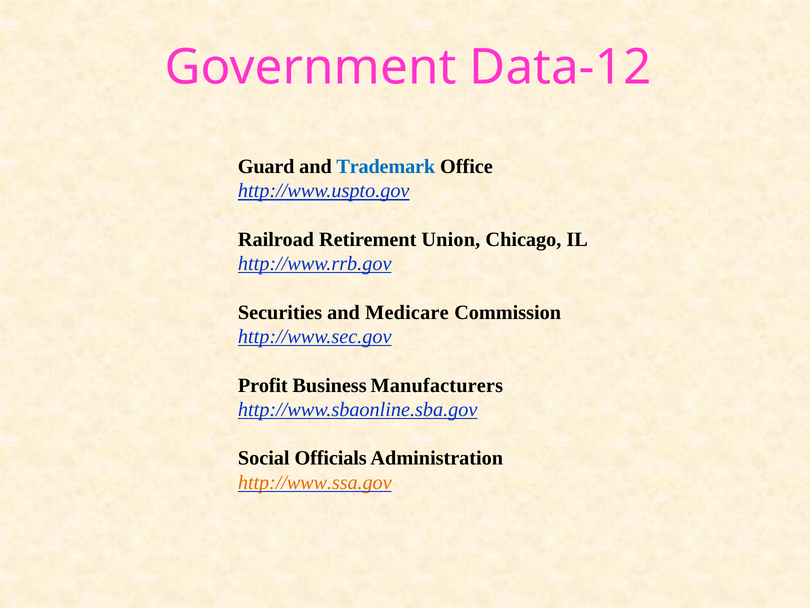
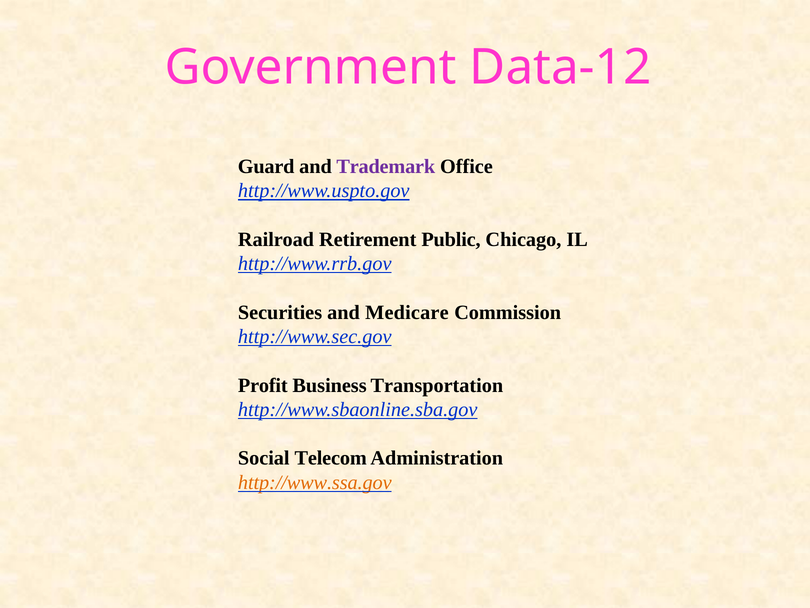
Trademark colour: blue -> purple (386, 166)
Union: Union -> Public (451, 239)
Manufacturers: Manufacturers -> Transportation (437, 385)
Officials: Officials -> Telecom (331, 458)
